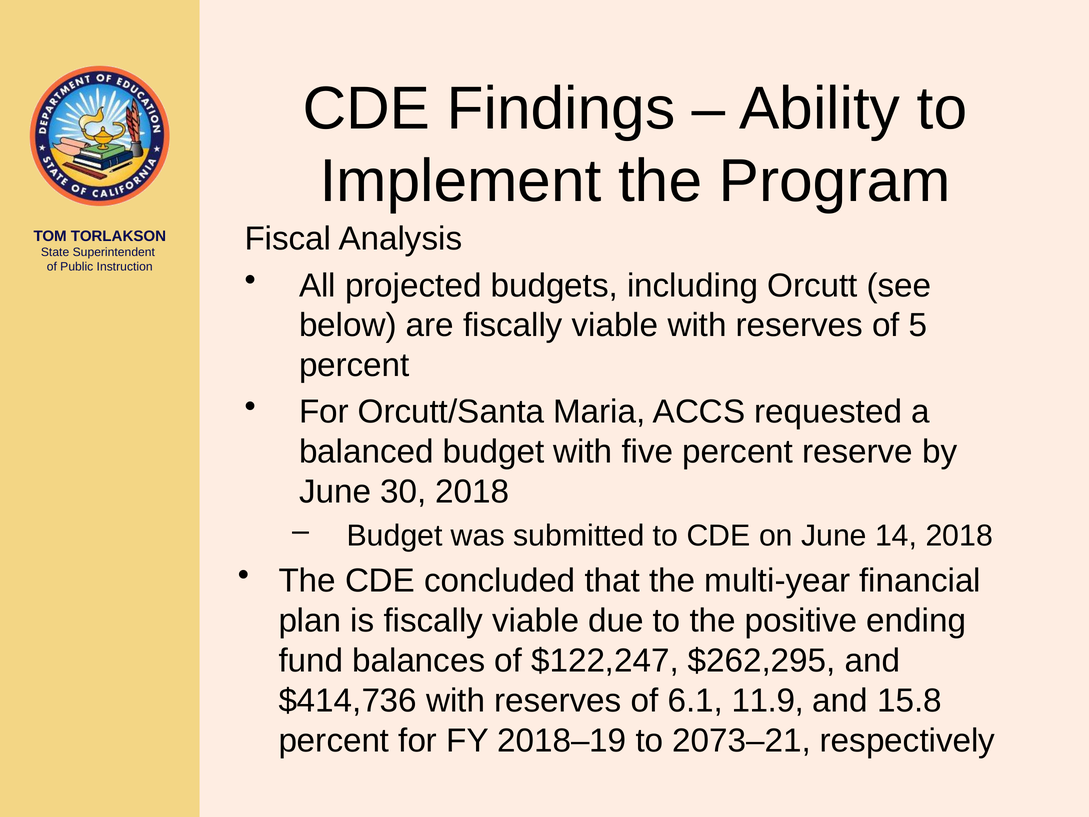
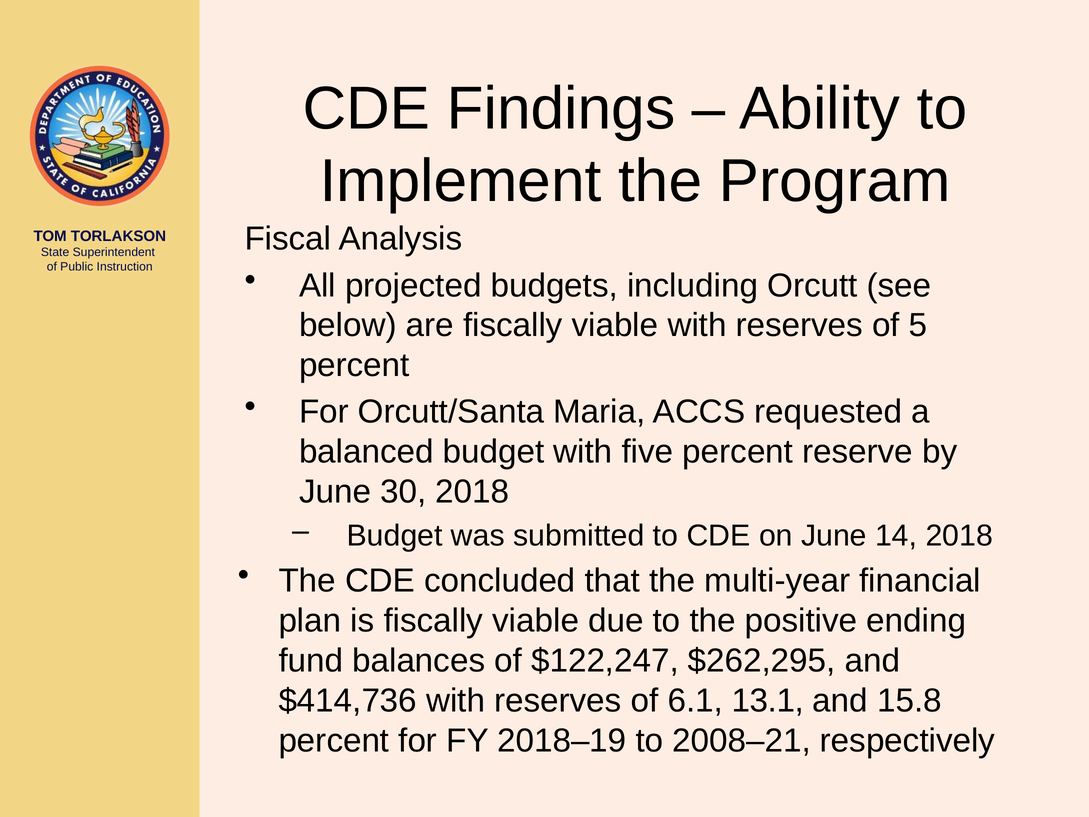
11.9: 11.9 -> 13.1 (768, 700)
2073–21: 2073–21 -> 2008–21 (742, 740)
